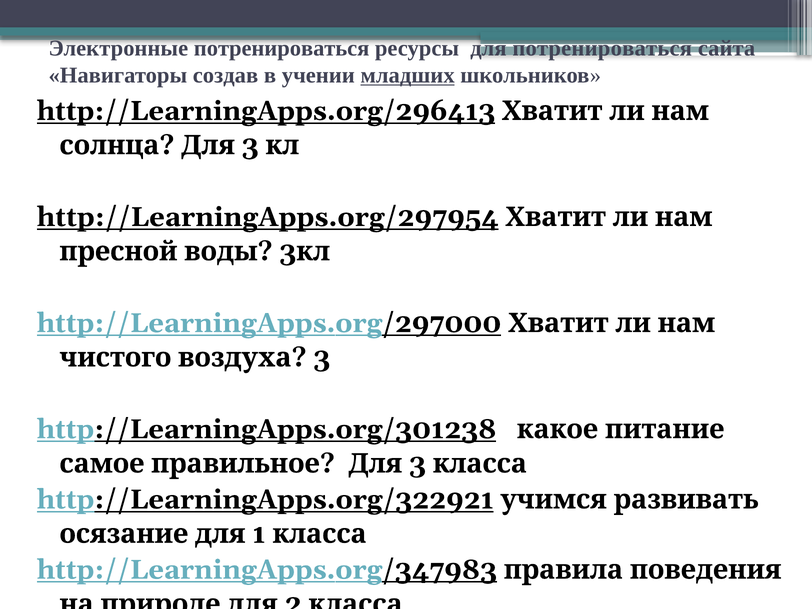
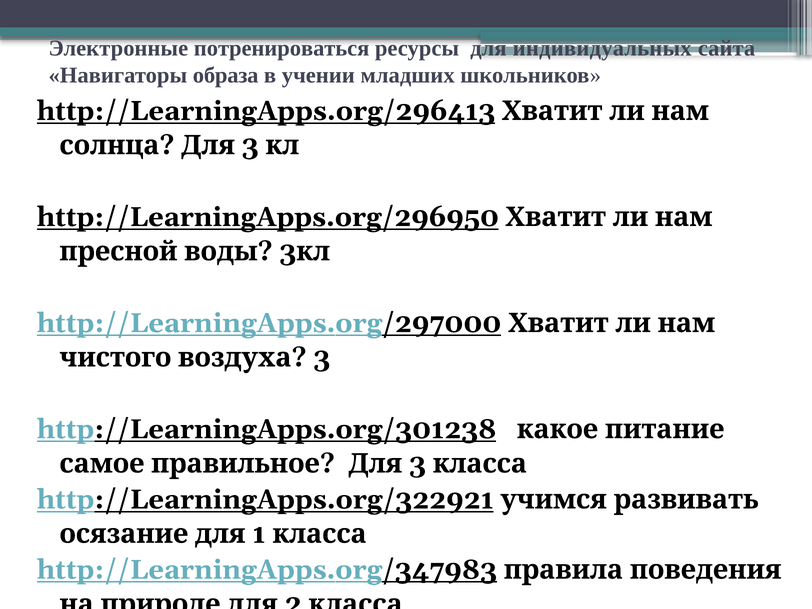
для потренироваться: потренироваться -> индивидуальных (602, 48)
создав: создав -> образа (226, 75)
младших underline: present -> none (408, 75)
http://LearningApps.org/297954: http://LearningApps.org/297954 -> http://LearningApps.org/296950 (268, 217)
